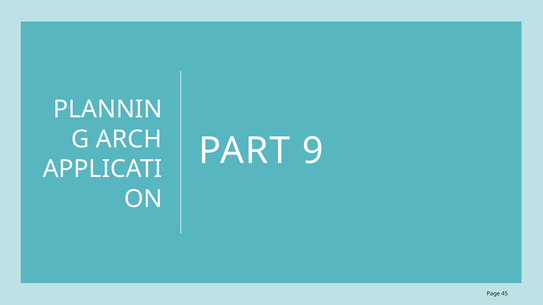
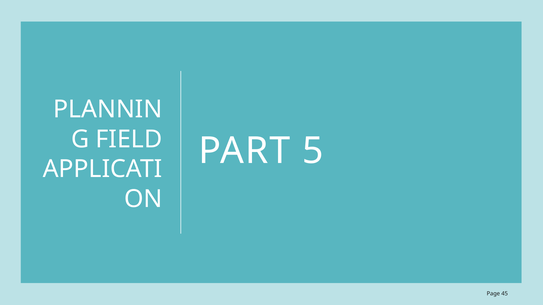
ARCH: ARCH -> FIELD (129, 139)
9: 9 -> 5 (313, 151)
